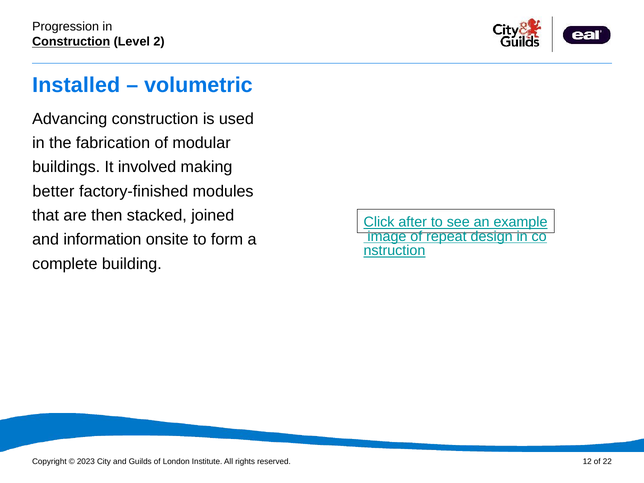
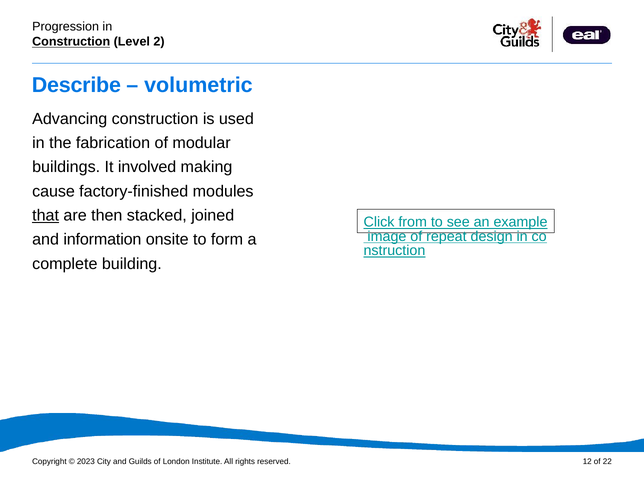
Installed: Installed -> Describe (76, 85)
better: better -> cause (54, 191)
that underline: none -> present (46, 215)
after: after -> from (413, 222)
